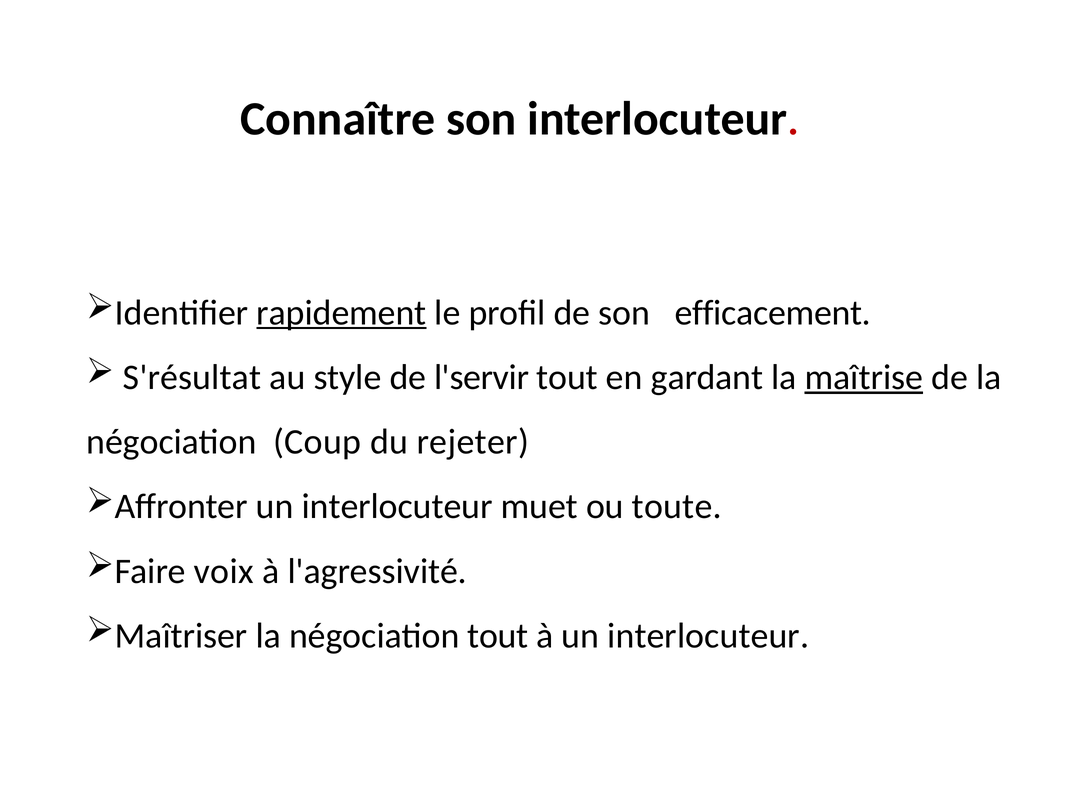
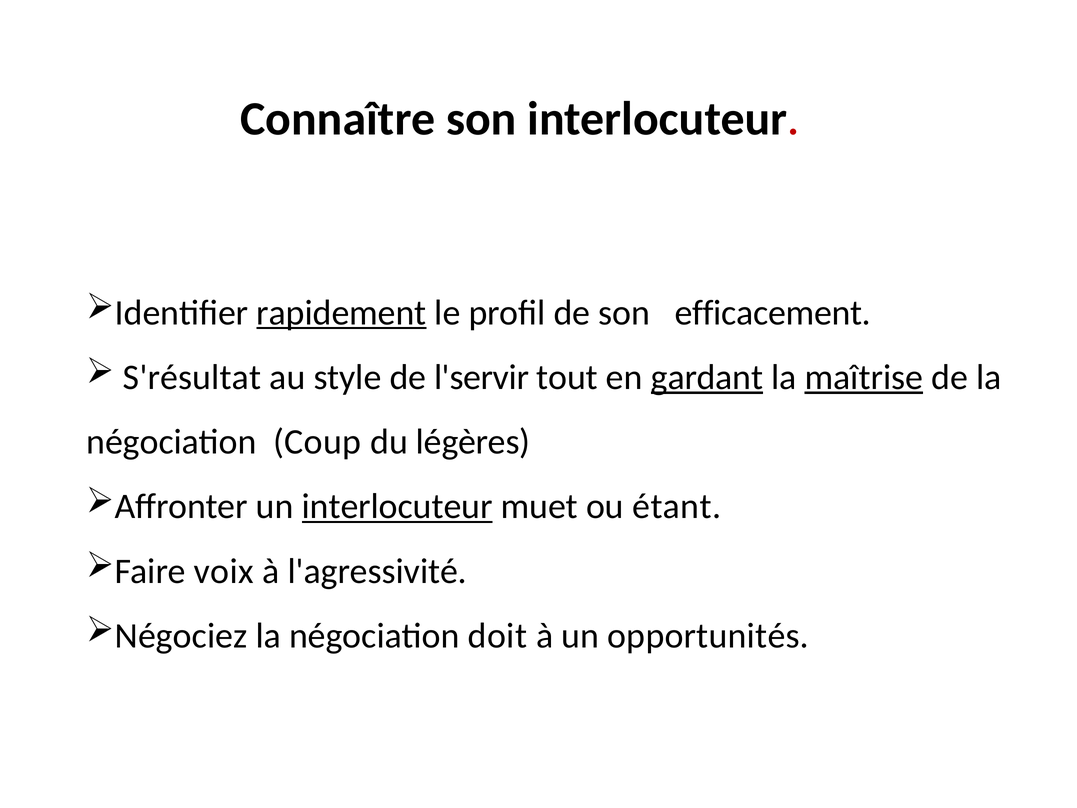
gardant underline: none -> present (707, 377)
rejeter: rejeter -> légères (473, 442)
interlocuteur underline: none -> present (397, 506)
toute: toute -> étant (677, 506)
Maîtriser: Maîtriser -> Négociez (181, 636)
négociation tout: tout -> doit (497, 636)
à un interlocuteur: interlocuteur -> opportunités (708, 636)
